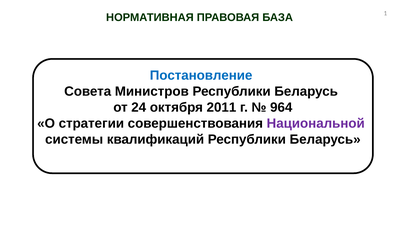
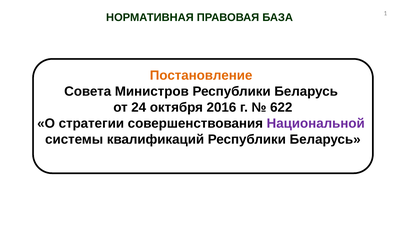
Постановление colour: blue -> orange (201, 75)
2011: 2011 -> 2016 (221, 107)
964: 964 -> 622 (281, 107)
